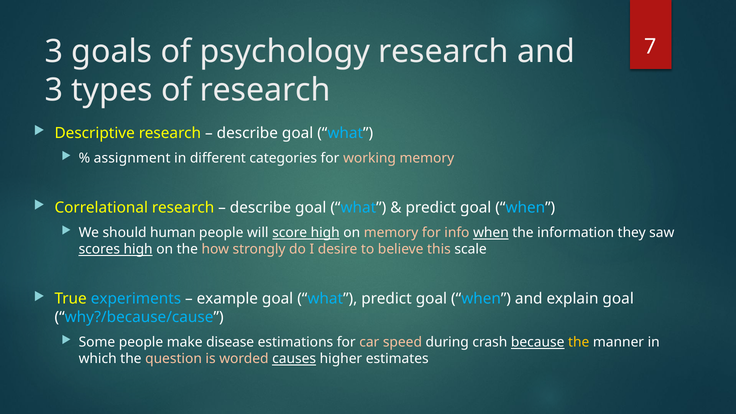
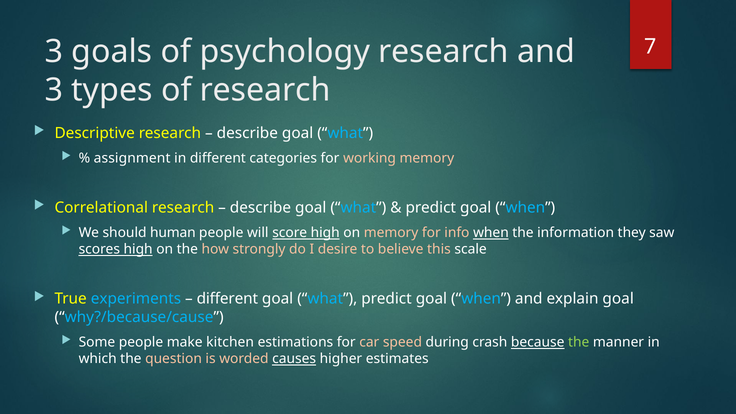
example: example -> different (227, 299)
disease: disease -> kitchen (230, 342)
the colour: yellow -> light green (579, 342)
